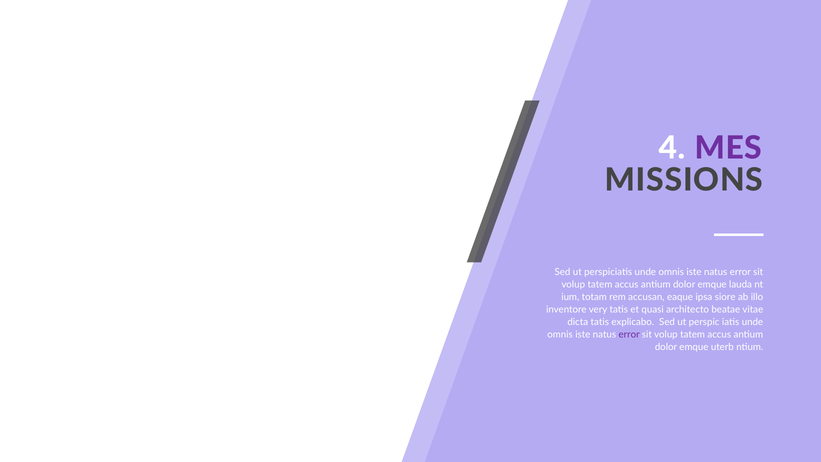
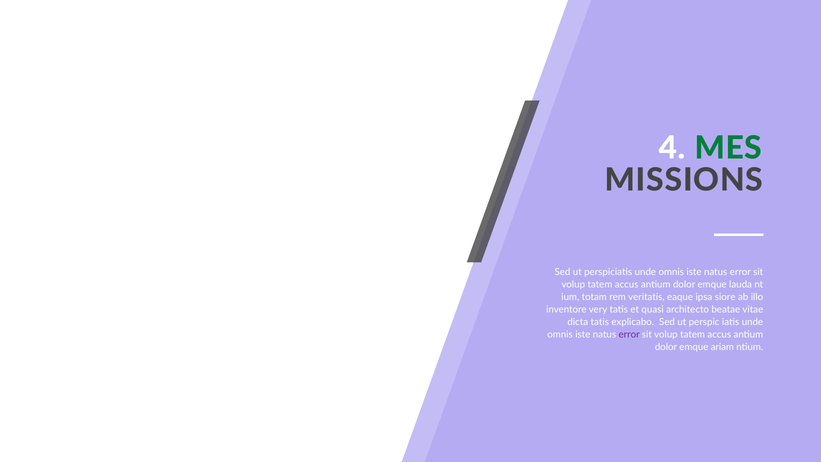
MES colour: purple -> green (728, 148)
accusan: accusan -> veritatis (646, 297)
uterb: uterb -> ariam (722, 347)
